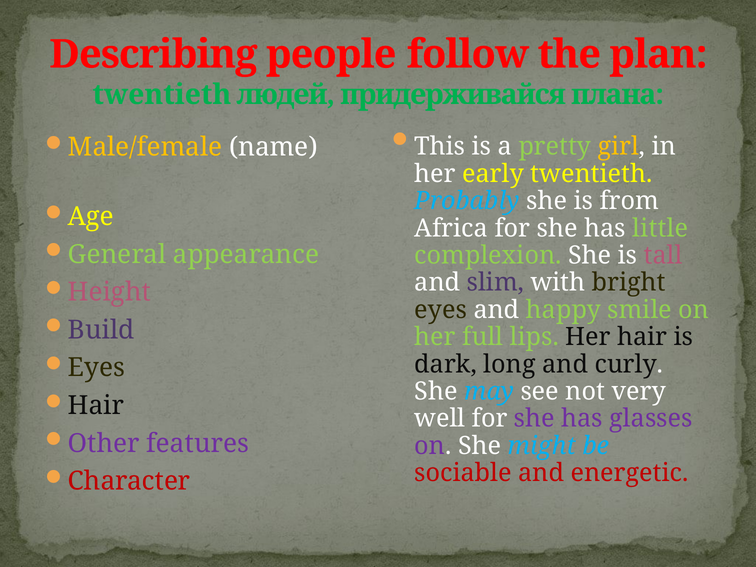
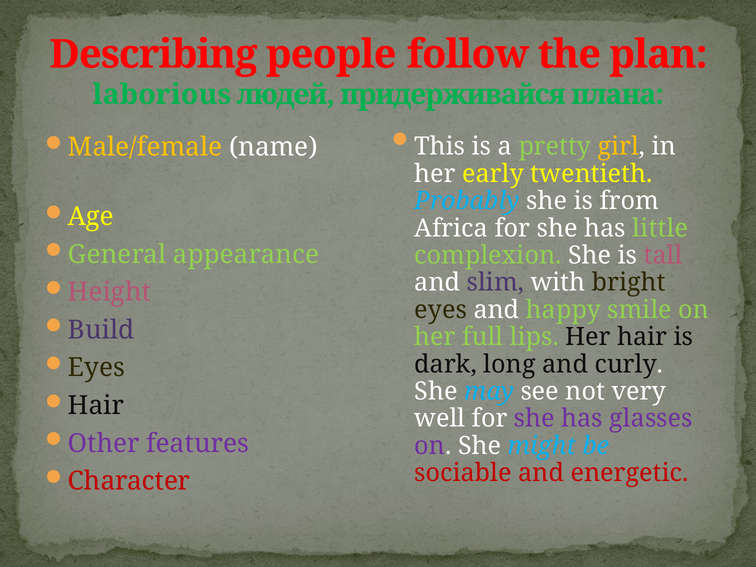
twentieth: twentieth -> laborious (162, 95)
